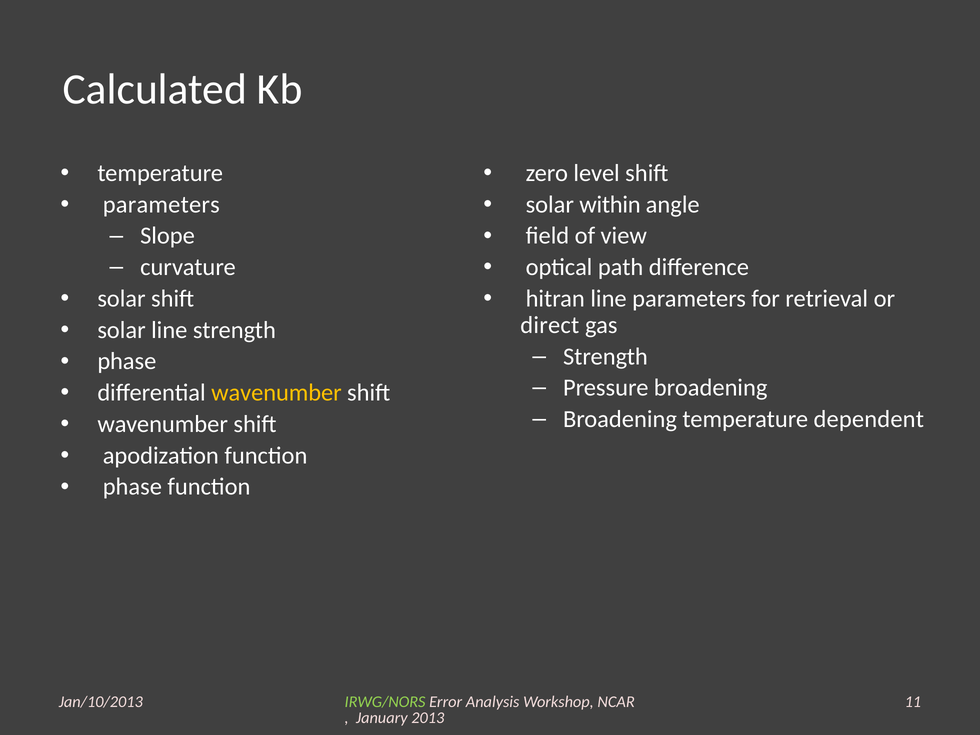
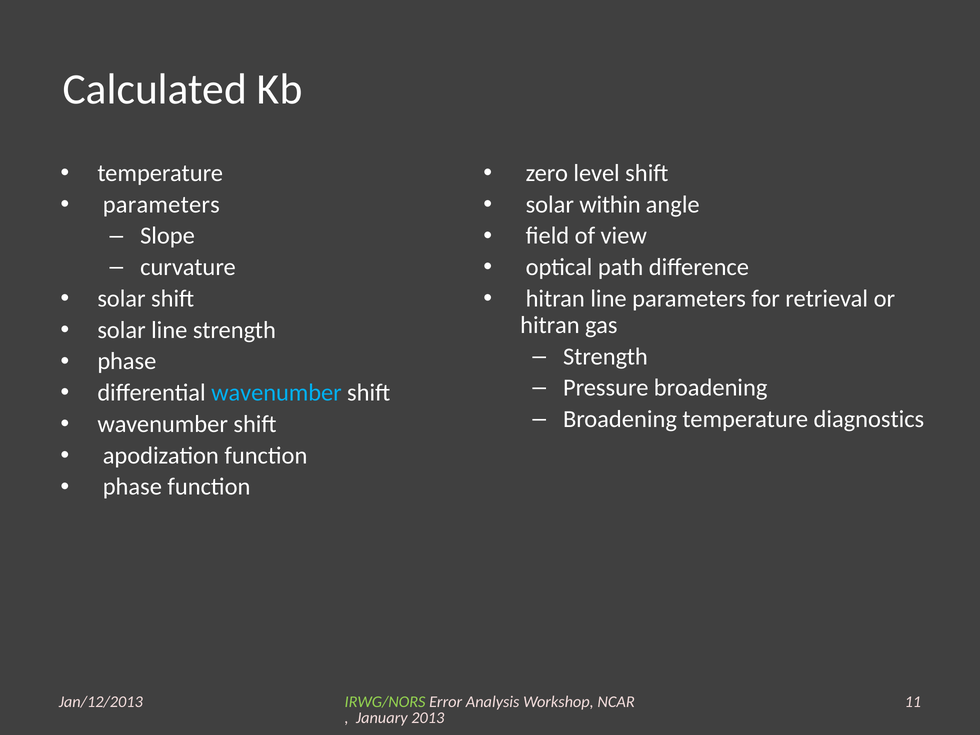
direct: direct -> hitran (550, 325)
wavenumber colour: yellow -> light blue (276, 393)
dependent: dependent -> diagnostics (869, 419)
Jan/10/2013: Jan/10/2013 -> Jan/12/2013 (101, 702)
